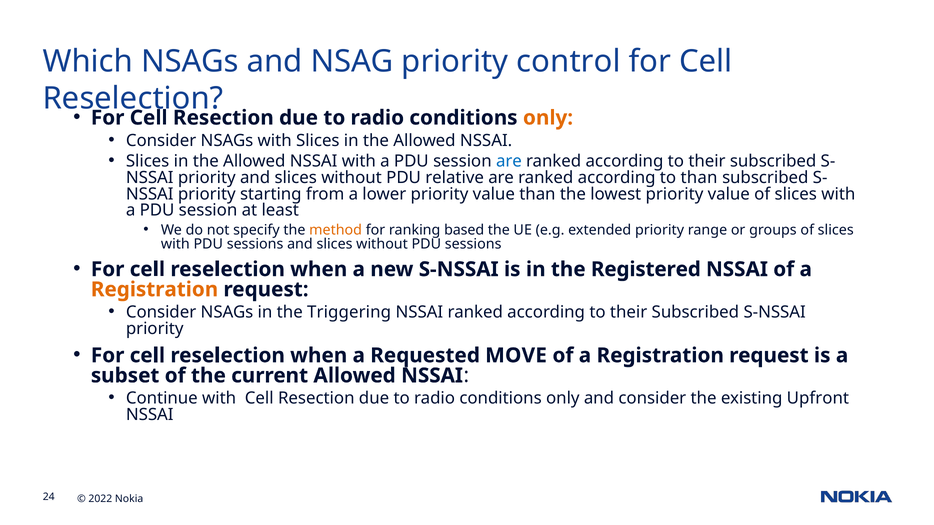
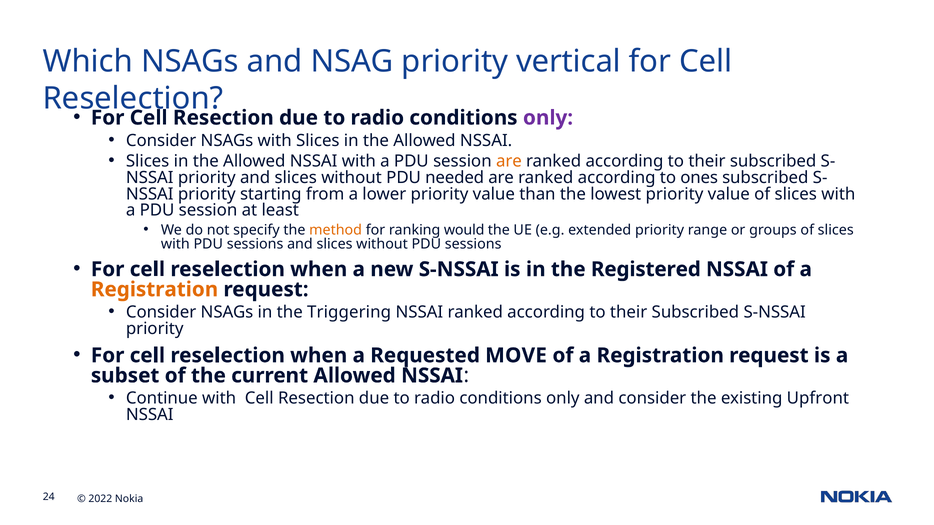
control: control -> vertical (569, 61)
only colour: orange -> purple (548, 118)
are colour: blue -> orange (509, 161)
relative: relative -> needed (455, 178)
to than: than -> ones (699, 178)
based: based -> would (464, 230)
